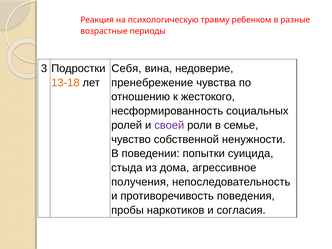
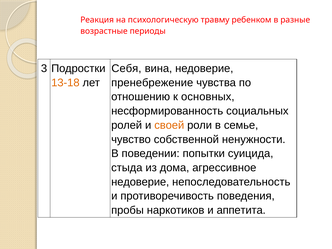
жестокого: жестокого -> основных (208, 97)
своей colour: purple -> orange (169, 125)
получения: получения -> недоверие (140, 182)
согласия: согласия -> аппетита (241, 210)
